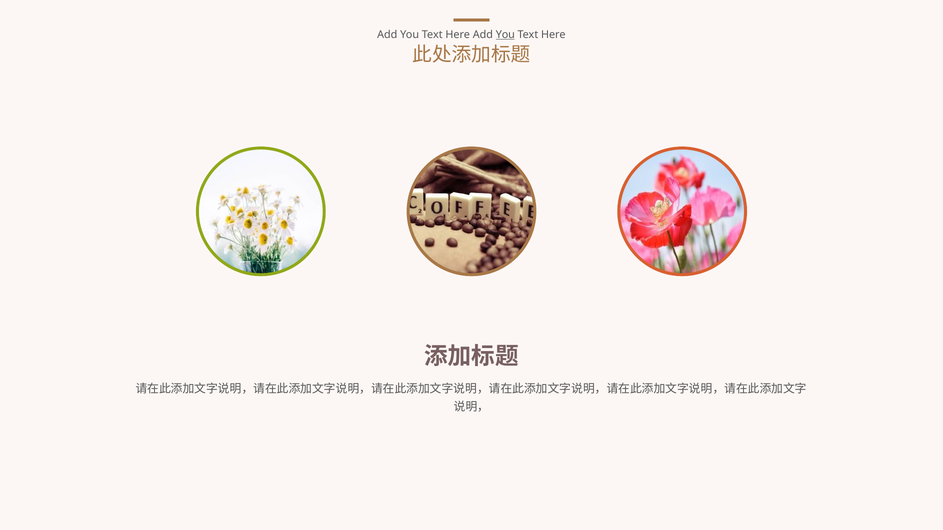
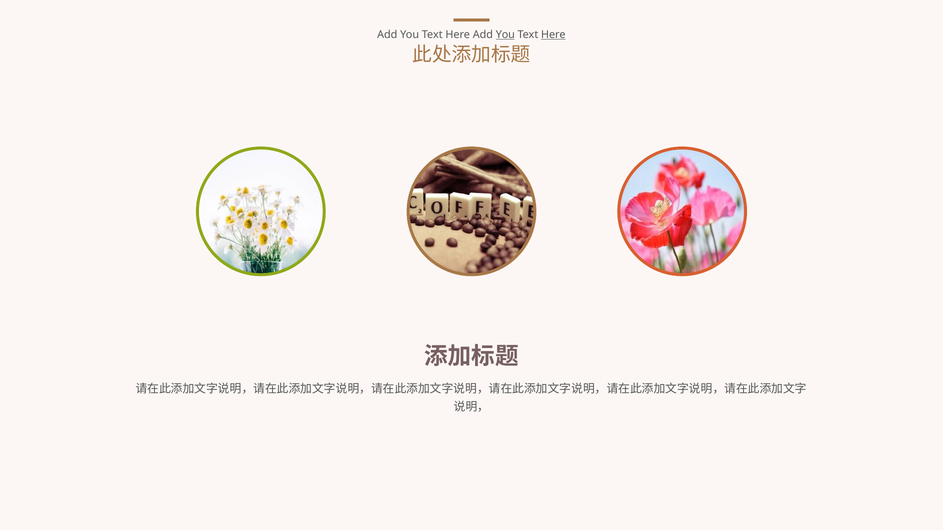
Here underline: none -> present (553, 35)
